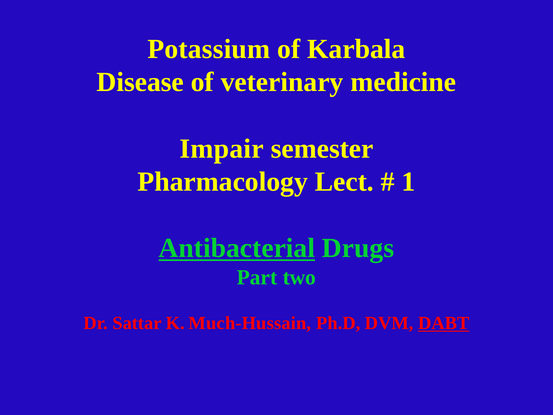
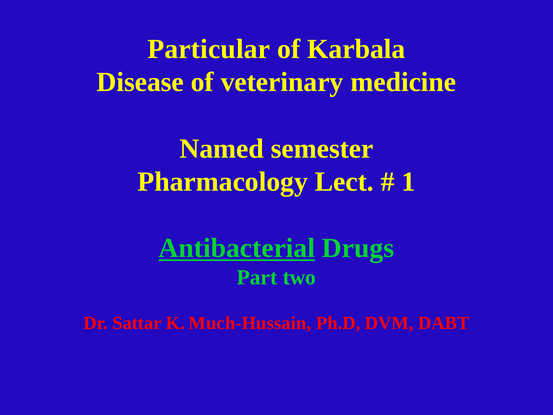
Potassium: Potassium -> Particular (209, 49)
Impair: Impair -> Named (222, 148)
DABT underline: present -> none (444, 323)
